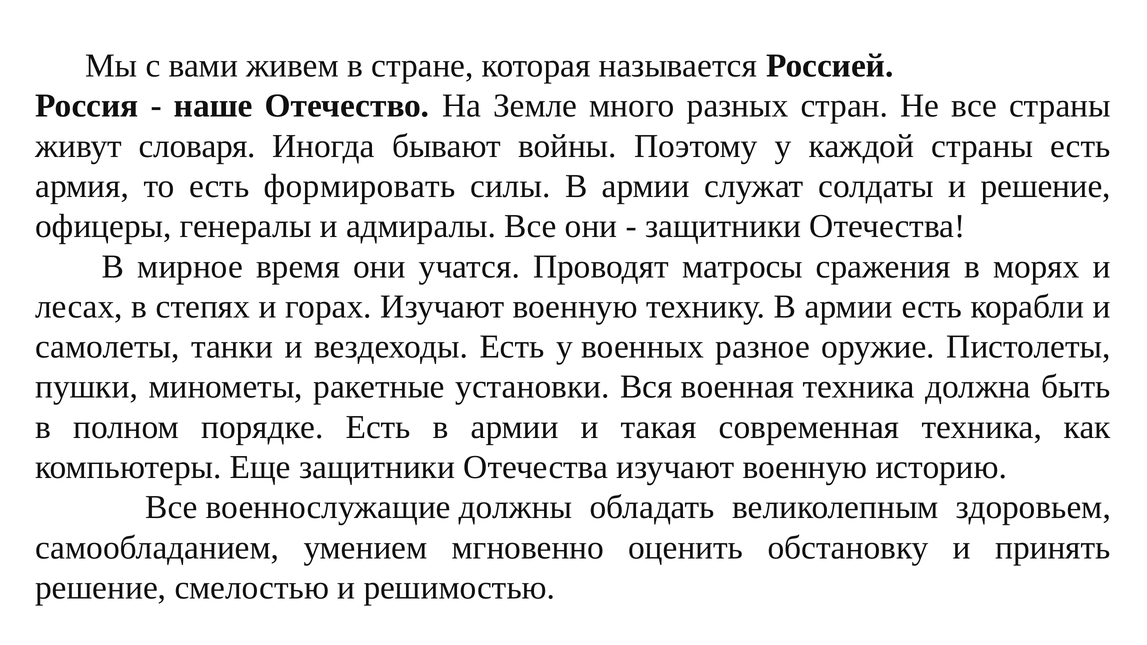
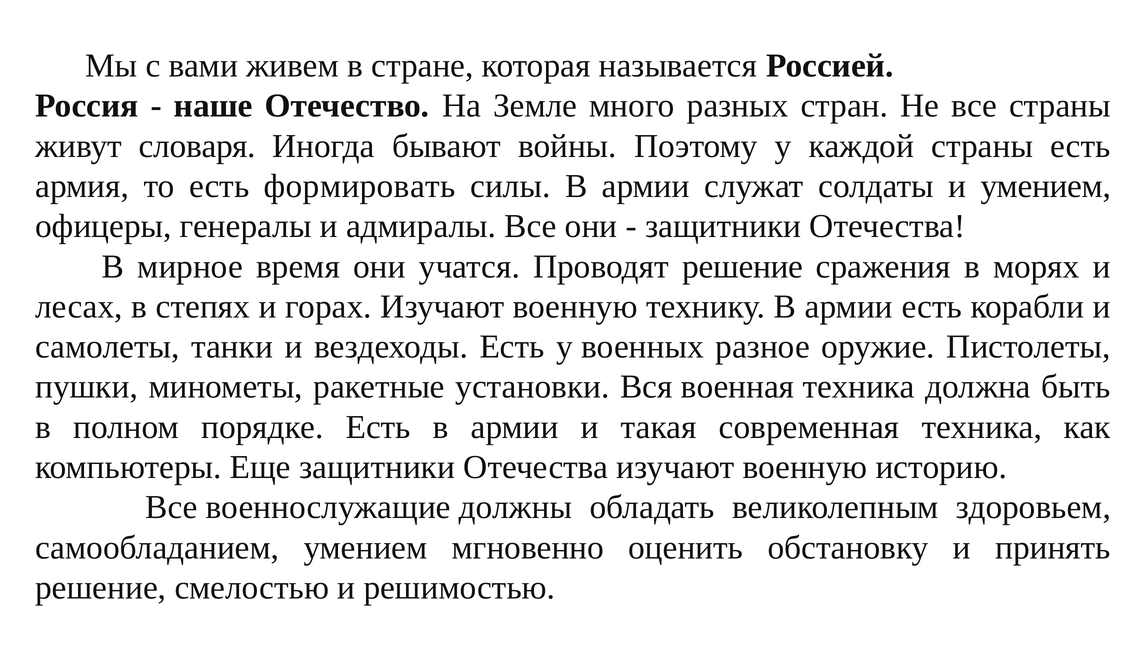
и решение: решение -> умением (1046, 186)
Проводят матросы: матросы -> решение (743, 267)
